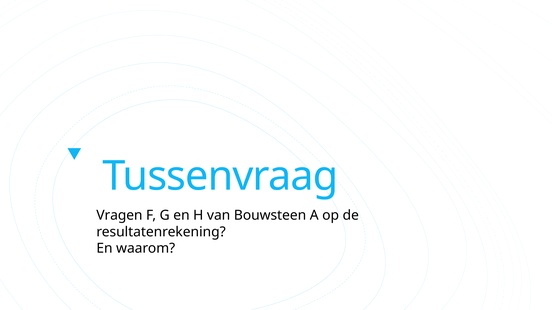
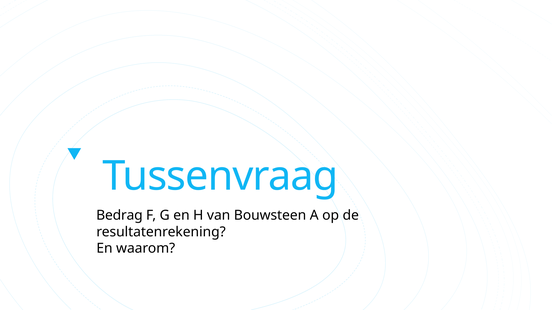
Vragen: Vragen -> Bedrag (119, 216)
